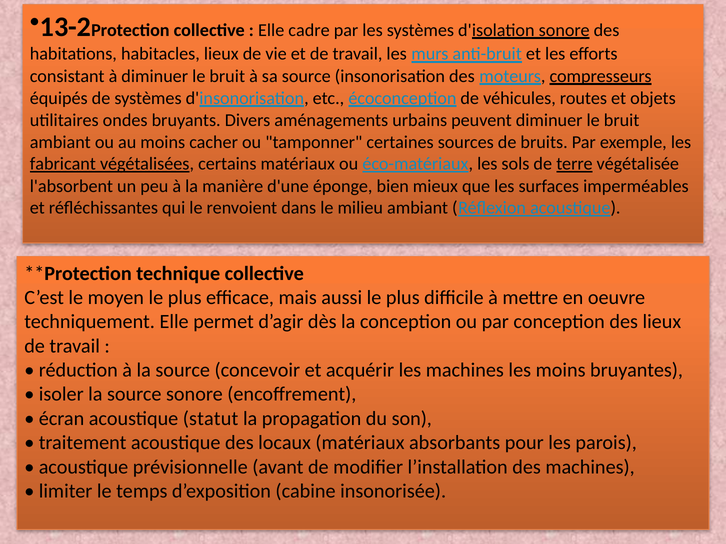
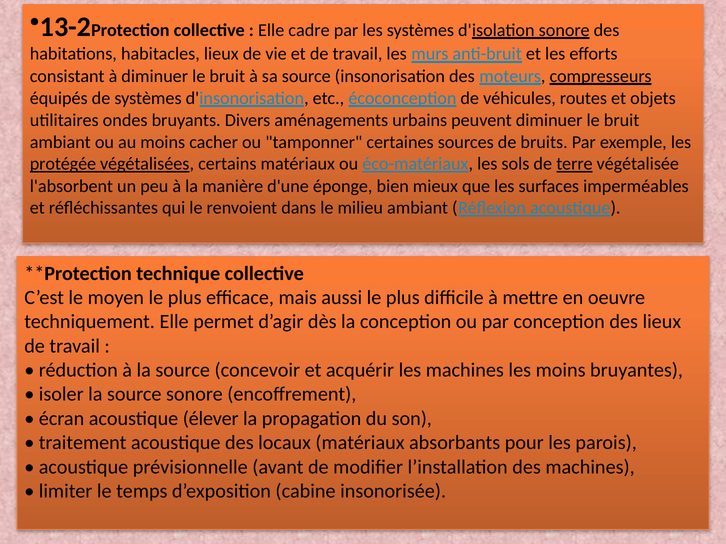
fabricant: fabricant -> protégée (63, 164)
statut: statut -> élever (211, 419)
